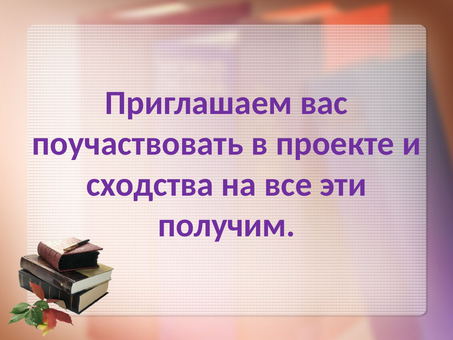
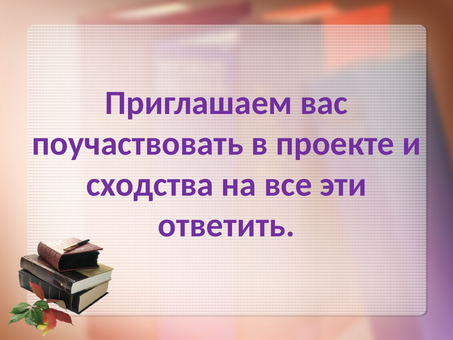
получим: получим -> ответить (226, 225)
